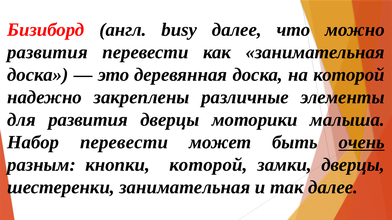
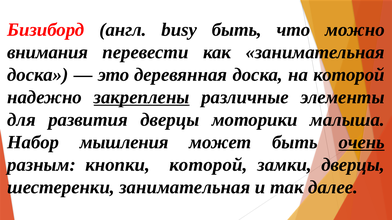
busy далее: далее -> быть (237, 30)
развития: развития -> внимания (48, 52)
закреплены underline: none -> present (142, 97)
Набор перевести: перевести -> мышления (124, 142)
